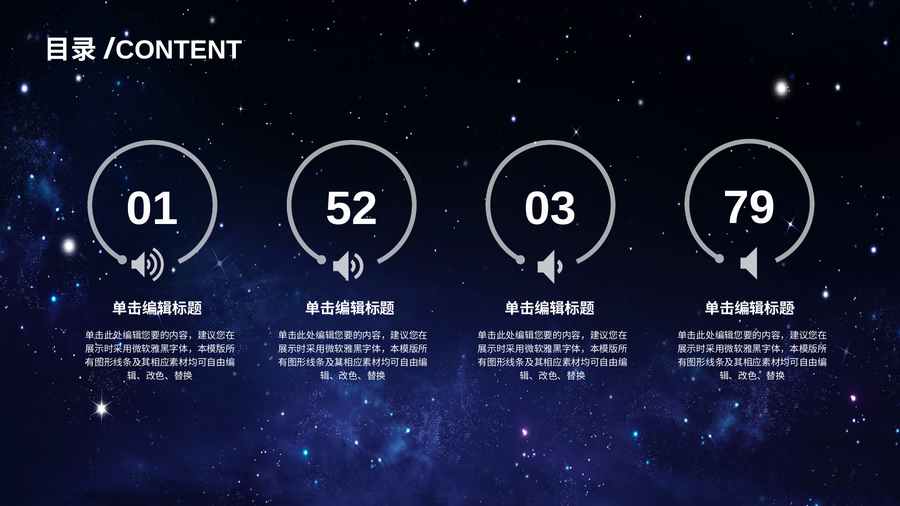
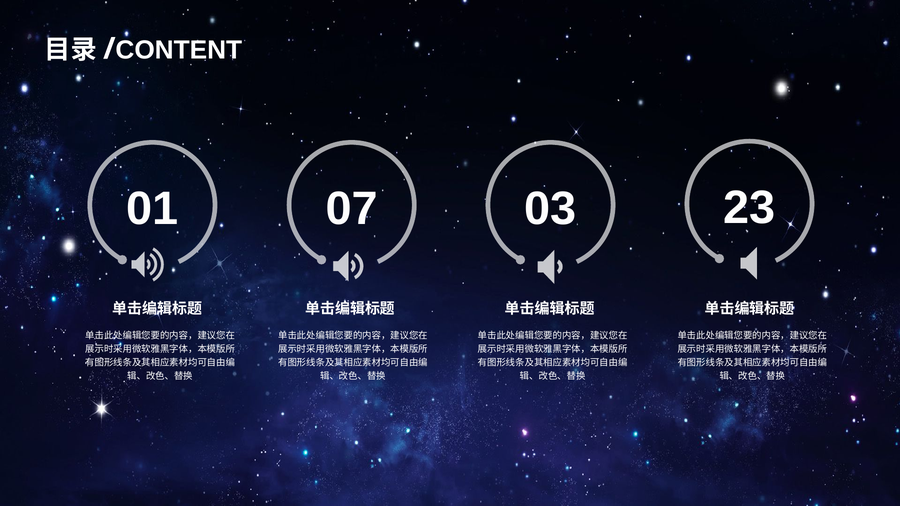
52: 52 -> 07 (352, 209)
79: 79 -> 23 (749, 208)
